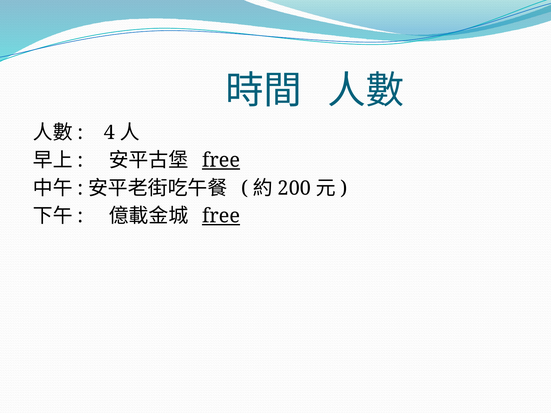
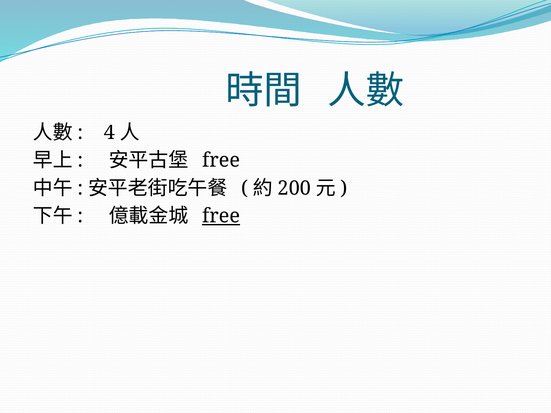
free underline: present -> none (221, 160)
